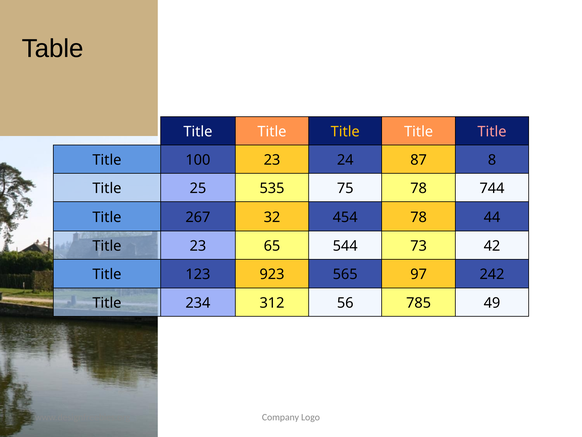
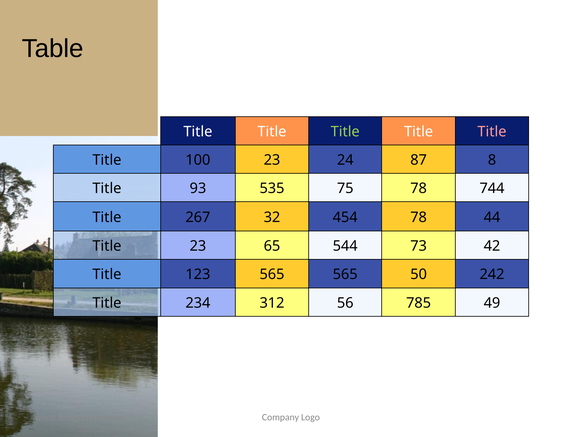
Title colour: yellow -> light green (345, 131)
25: 25 -> 93 (198, 188)
123 923: 923 -> 565 (272, 274)
97: 97 -> 50 (419, 274)
